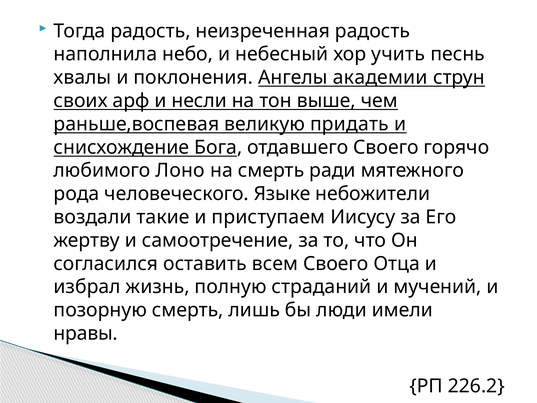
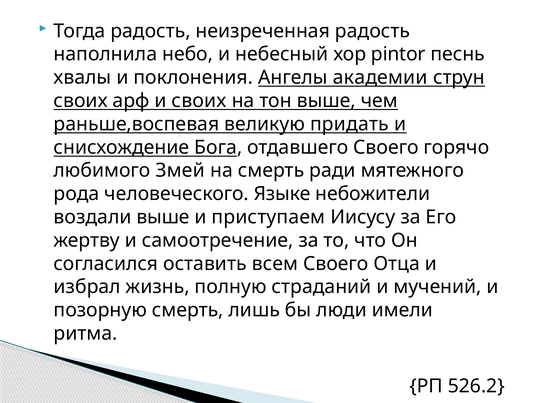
учить: учить -> pintor (398, 54)
и несли: несли -> своих (199, 101)
Лоно: Лоно -> Змей (180, 170)
воздали такие: такие -> выше (163, 217)
нравы: нравы -> ритма (86, 333)
226.2: 226.2 -> 526.2 (476, 386)
